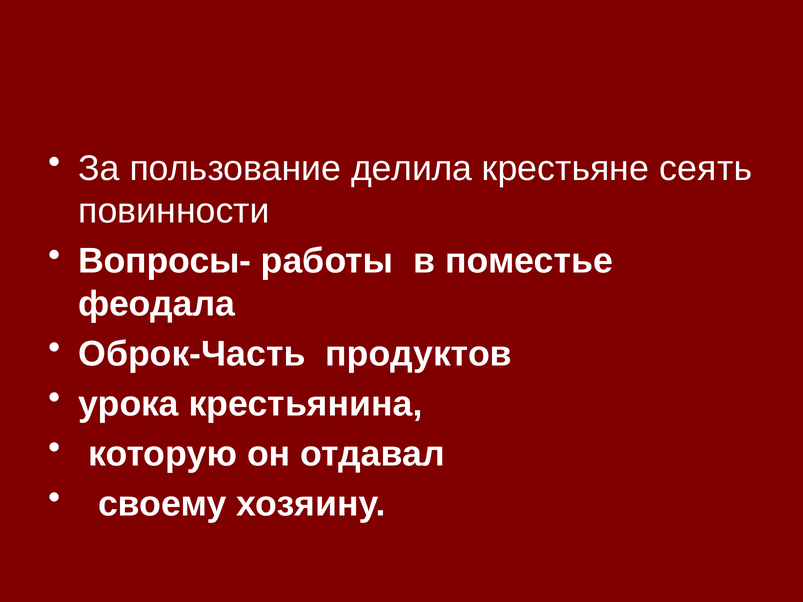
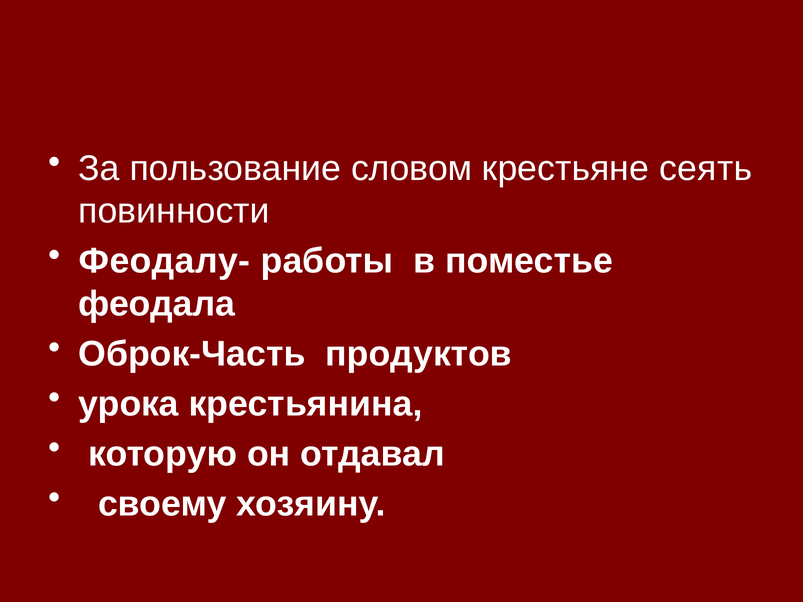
делила: делила -> словом (412, 168)
Вопросы-: Вопросы- -> Феодалу- (164, 261)
